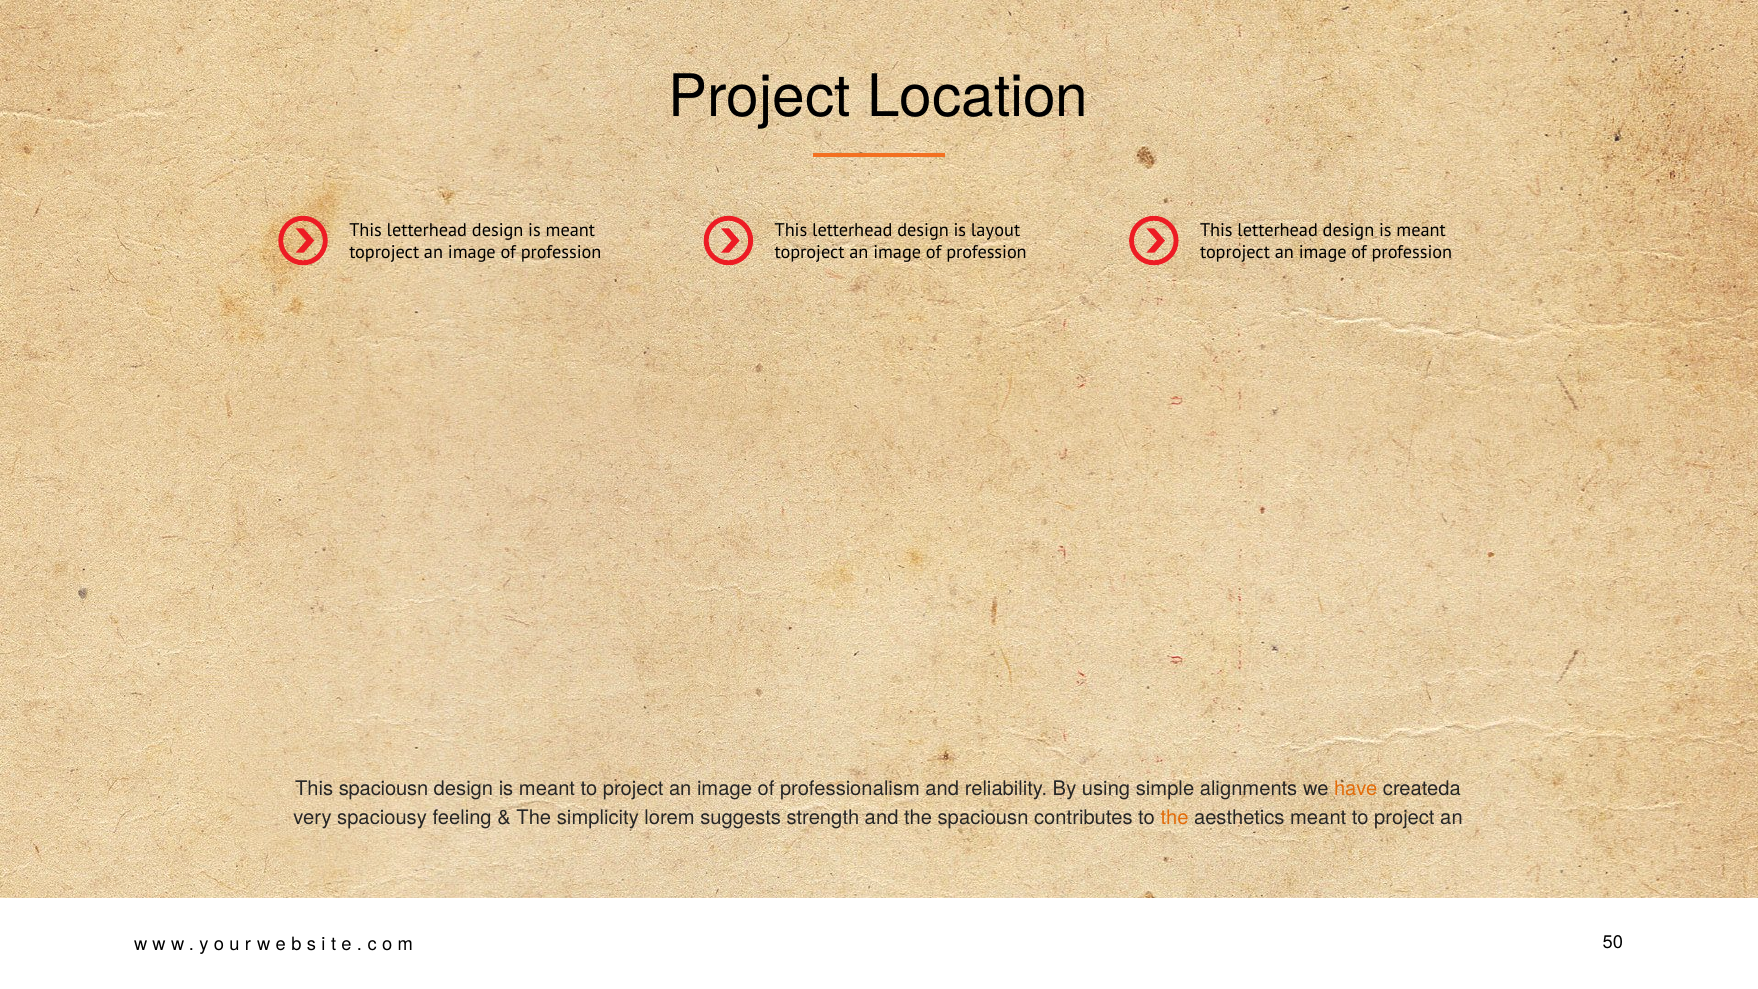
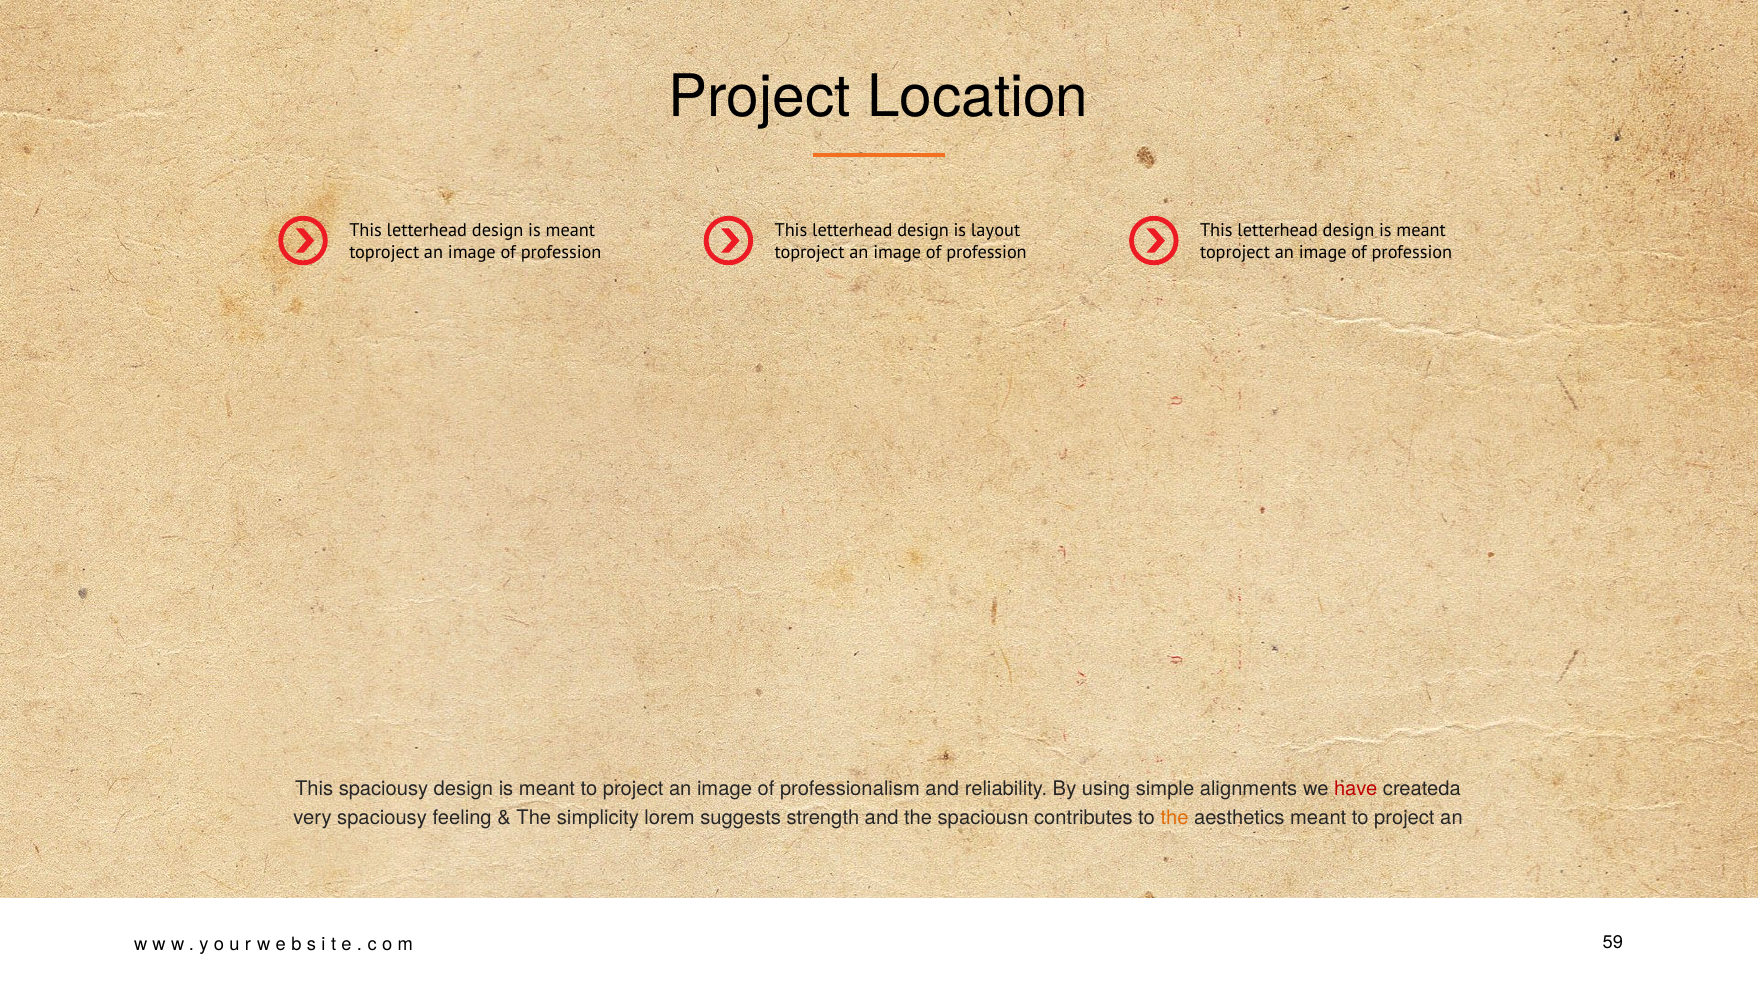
This spaciousn: spaciousn -> spaciousy (383, 789)
have colour: orange -> red (1356, 789)
50: 50 -> 59 (1613, 942)
